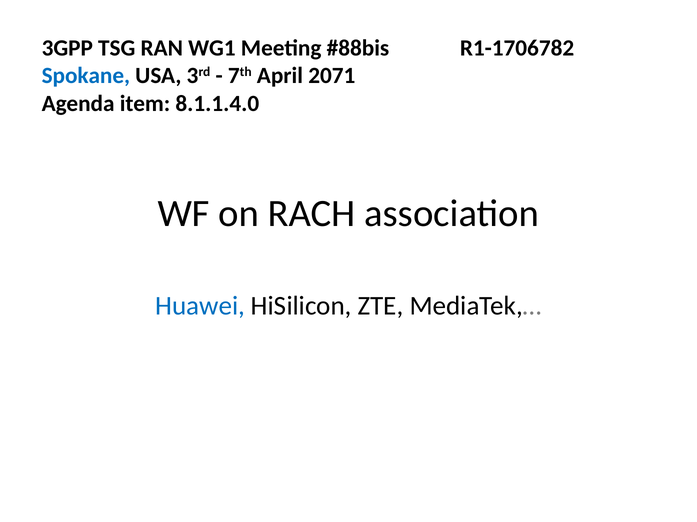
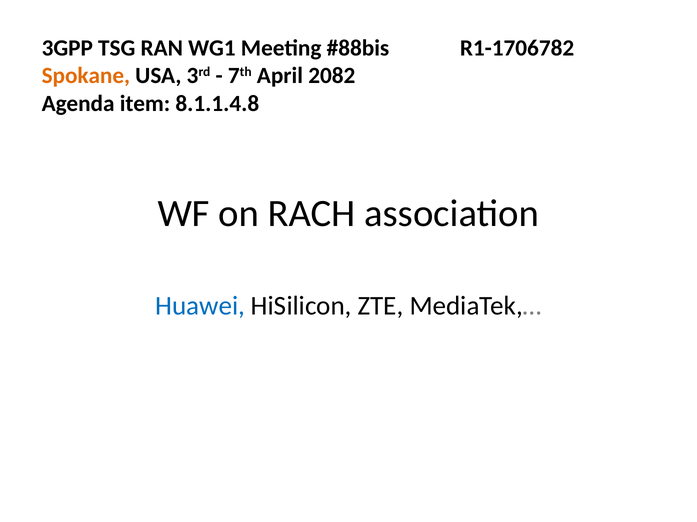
Spokane colour: blue -> orange (86, 76)
2071: 2071 -> 2082 (332, 76)
8.1.1.4.0: 8.1.1.4.0 -> 8.1.1.4.8 (217, 104)
